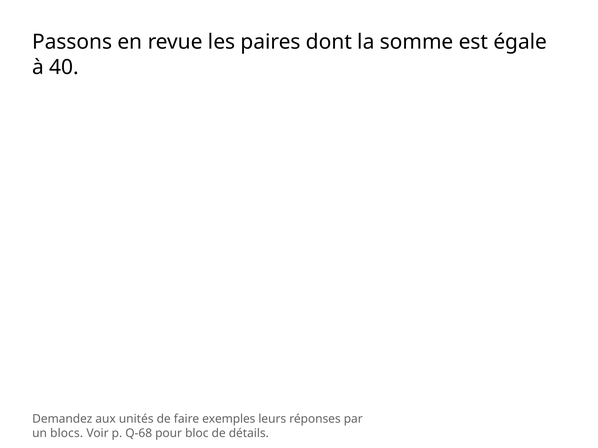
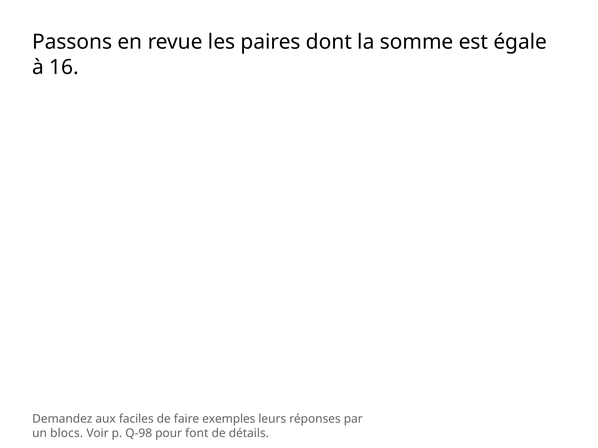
40: 40 -> 16 (64, 67)
unités: unités -> faciles (136, 420)
Q-68: Q-68 -> Q-98 (139, 434)
bloc: bloc -> font (197, 434)
